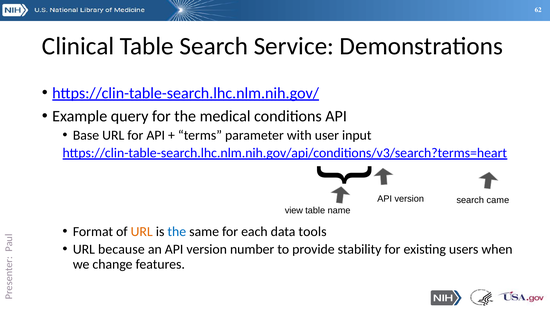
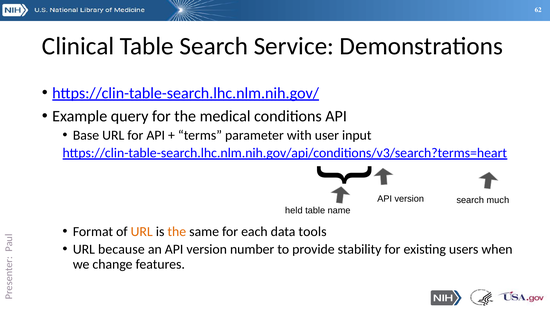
came: came -> much (498, 200)
view: view -> held (294, 211)
the colour: blue -> orange (177, 232)
